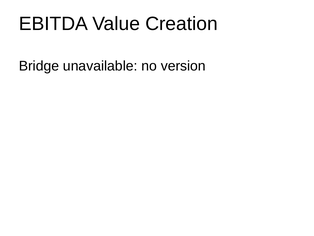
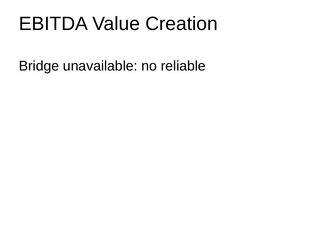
version: version -> reliable (183, 66)
